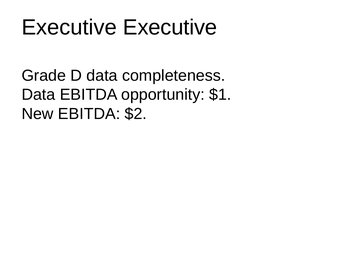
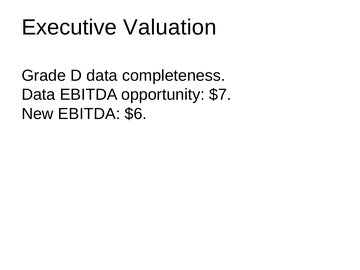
Executive Executive: Executive -> Valuation (170, 27)
$1: $1 -> $7 (220, 95)
$2: $2 -> $6 (136, 114)
